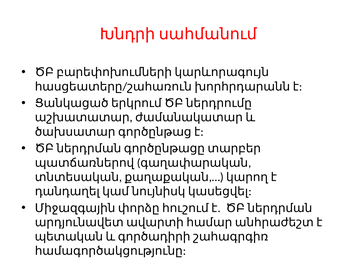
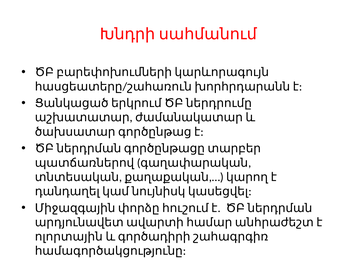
պետական: պետական -> ոլորտային (69, 236)
